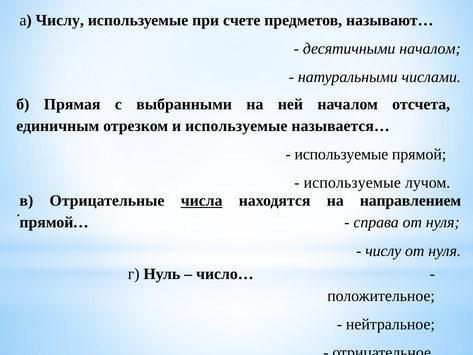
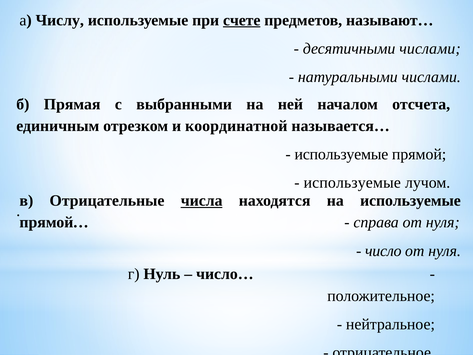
счете underline: none -> present (242, 20)
десятичными началом: началом -> числами (430, 48)
и используемые: используемые -> координатной (236, 126)
на направлением: направлением -> используемые (410, 201)
числу: числу -> число (383, 251)
